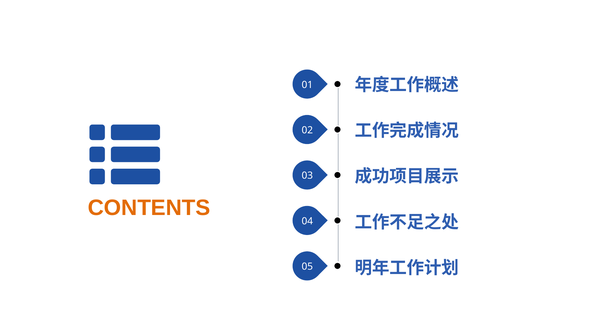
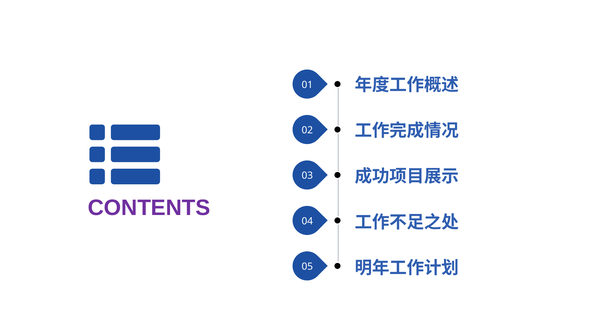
CONTENTS colour: orange -> purple (149, 208)
